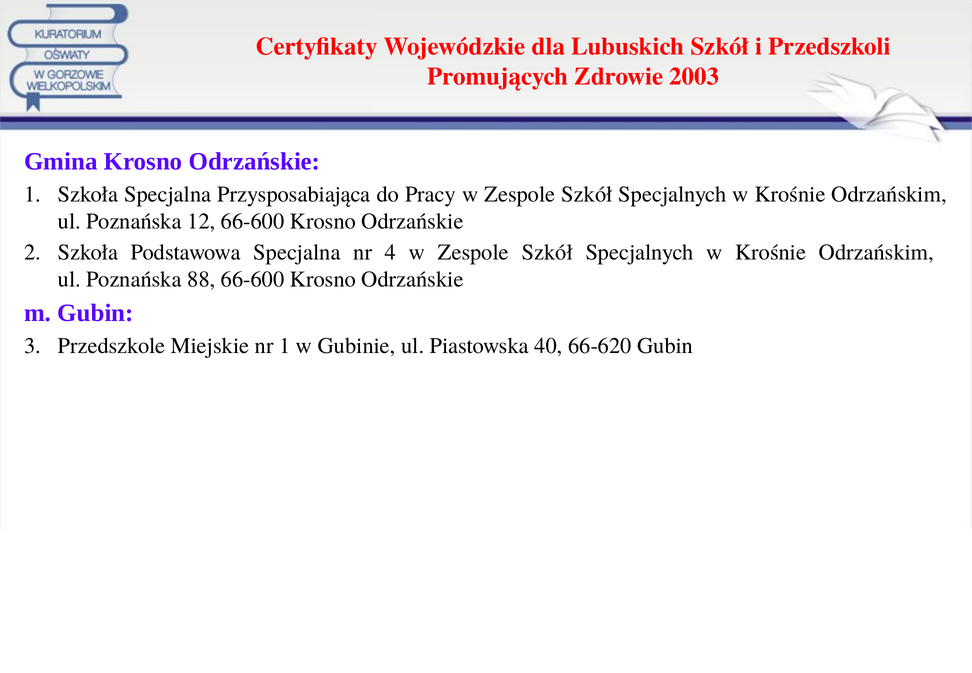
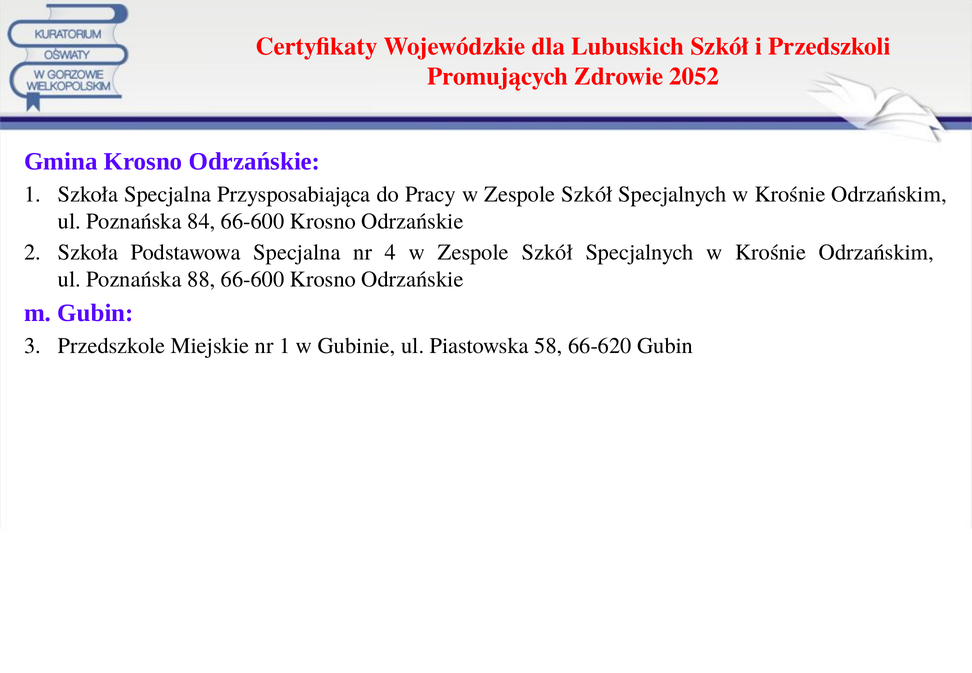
2003: 2003 -> 2052 (694, 76)
12: 12 -> 84 (201, 221)
40: 40 -> 58 (549, 346)
